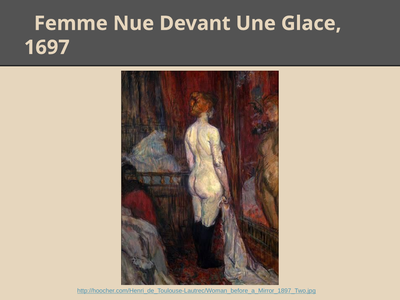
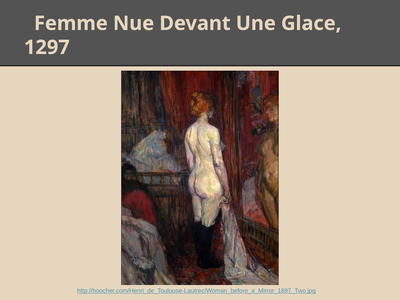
1697: 1697 -> 1297 (47, 47)
